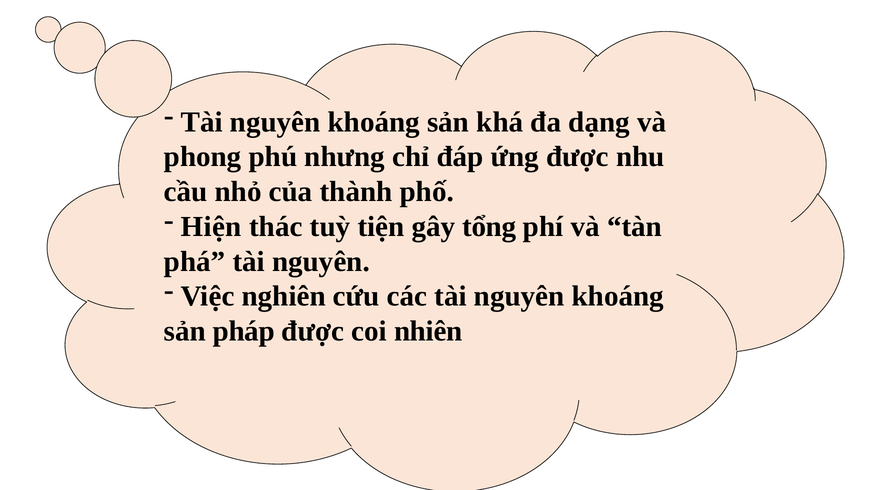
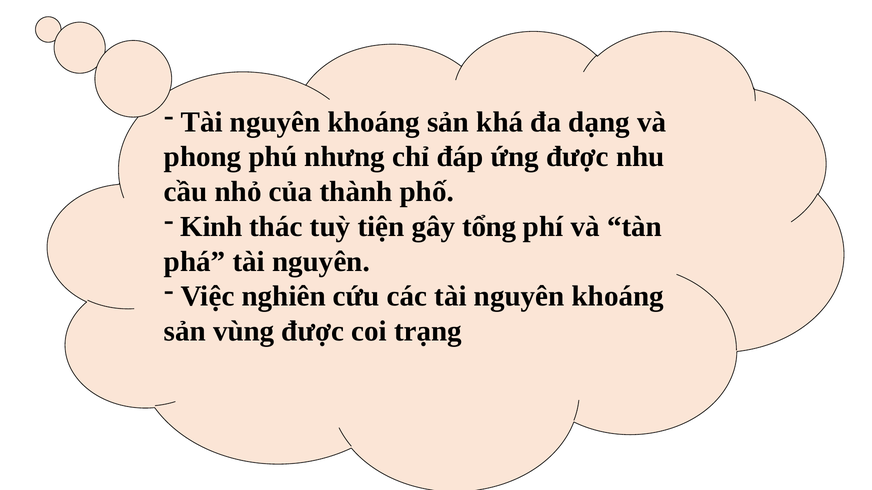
Hiện: Hiện -> Kinh (211, 227)
pháp: pháp -> vùng (244, 331)
nhiên: nhiên -> trạng (428, 331)
